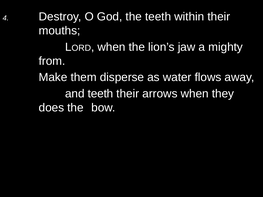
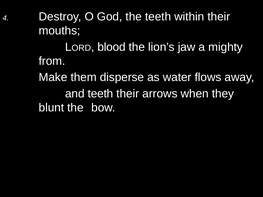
when: when -> blood (111, 47)
does: does -> blunt (51, 108)
